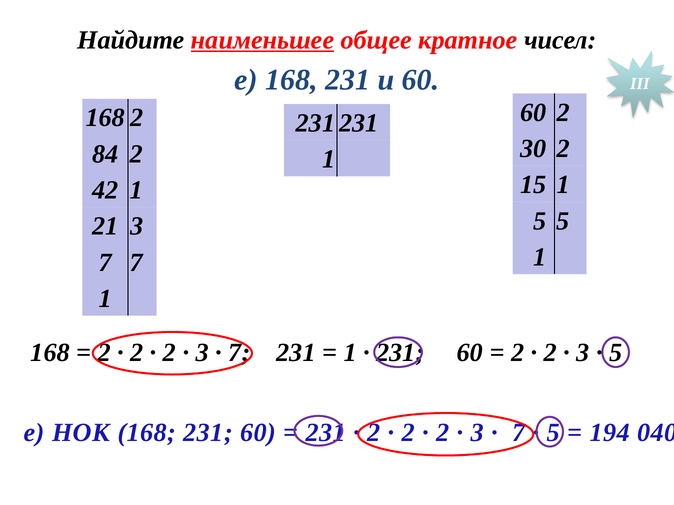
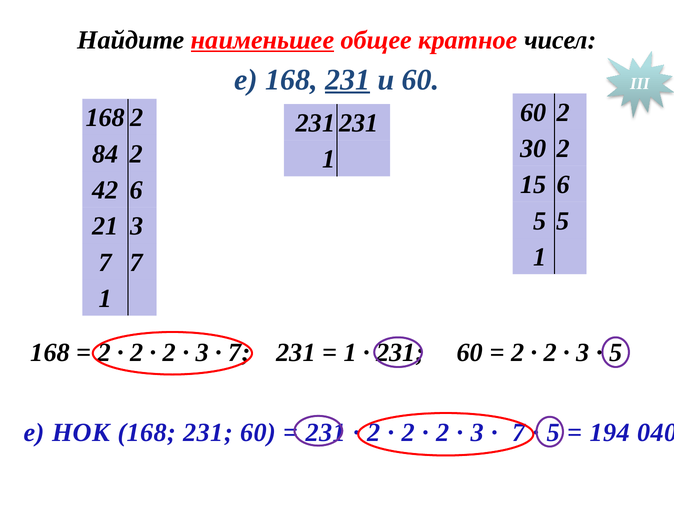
231 underline: none -> present (348, 80)
15 1: 1 -> 6 (563, 185)
42 1: 1 -> 6 (136, 190)
